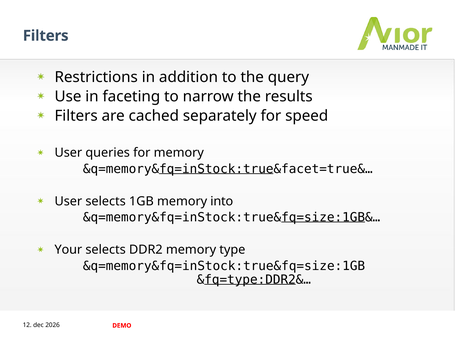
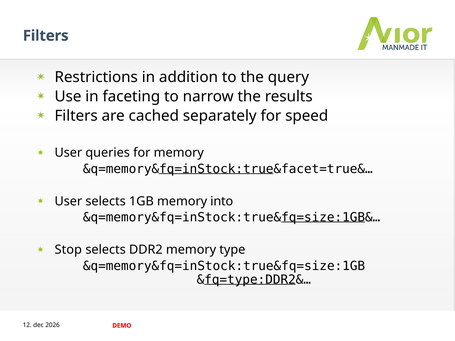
Your: Your -> Stop (68, 250)
